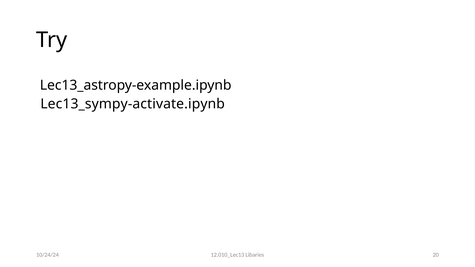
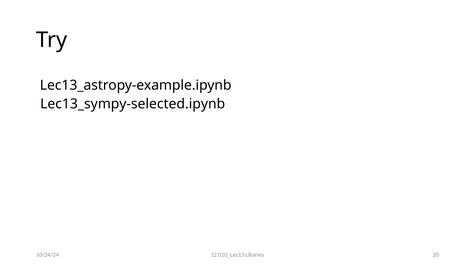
Lec13_sympy-activate.ipynb: Lec13_sympy-activate.ipynb -> Lec13_sympy-selected.ipynb (133, 104)
